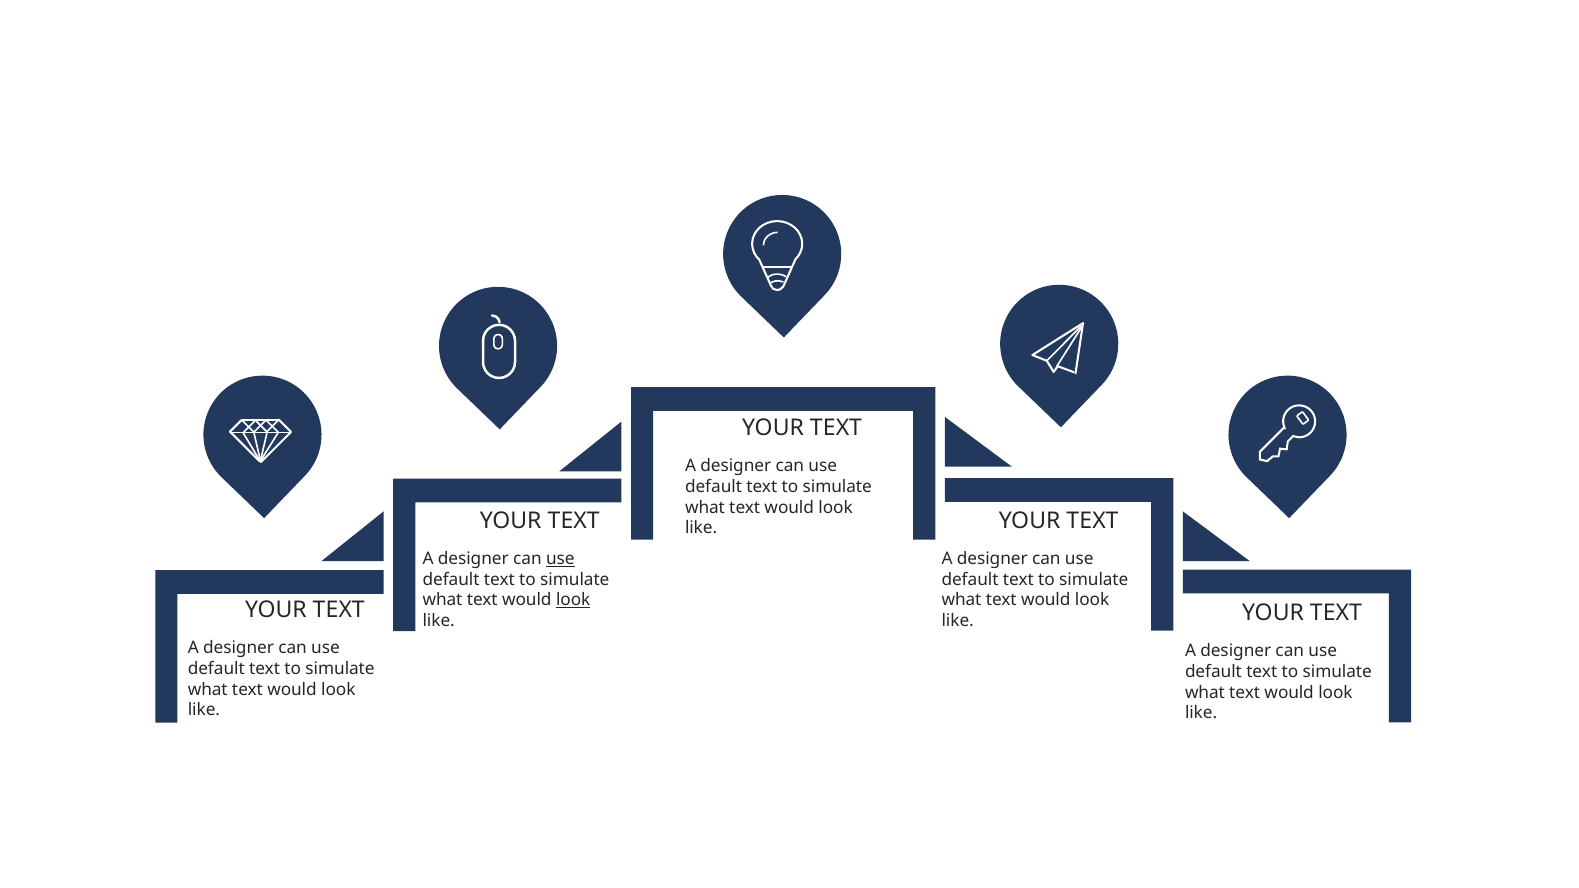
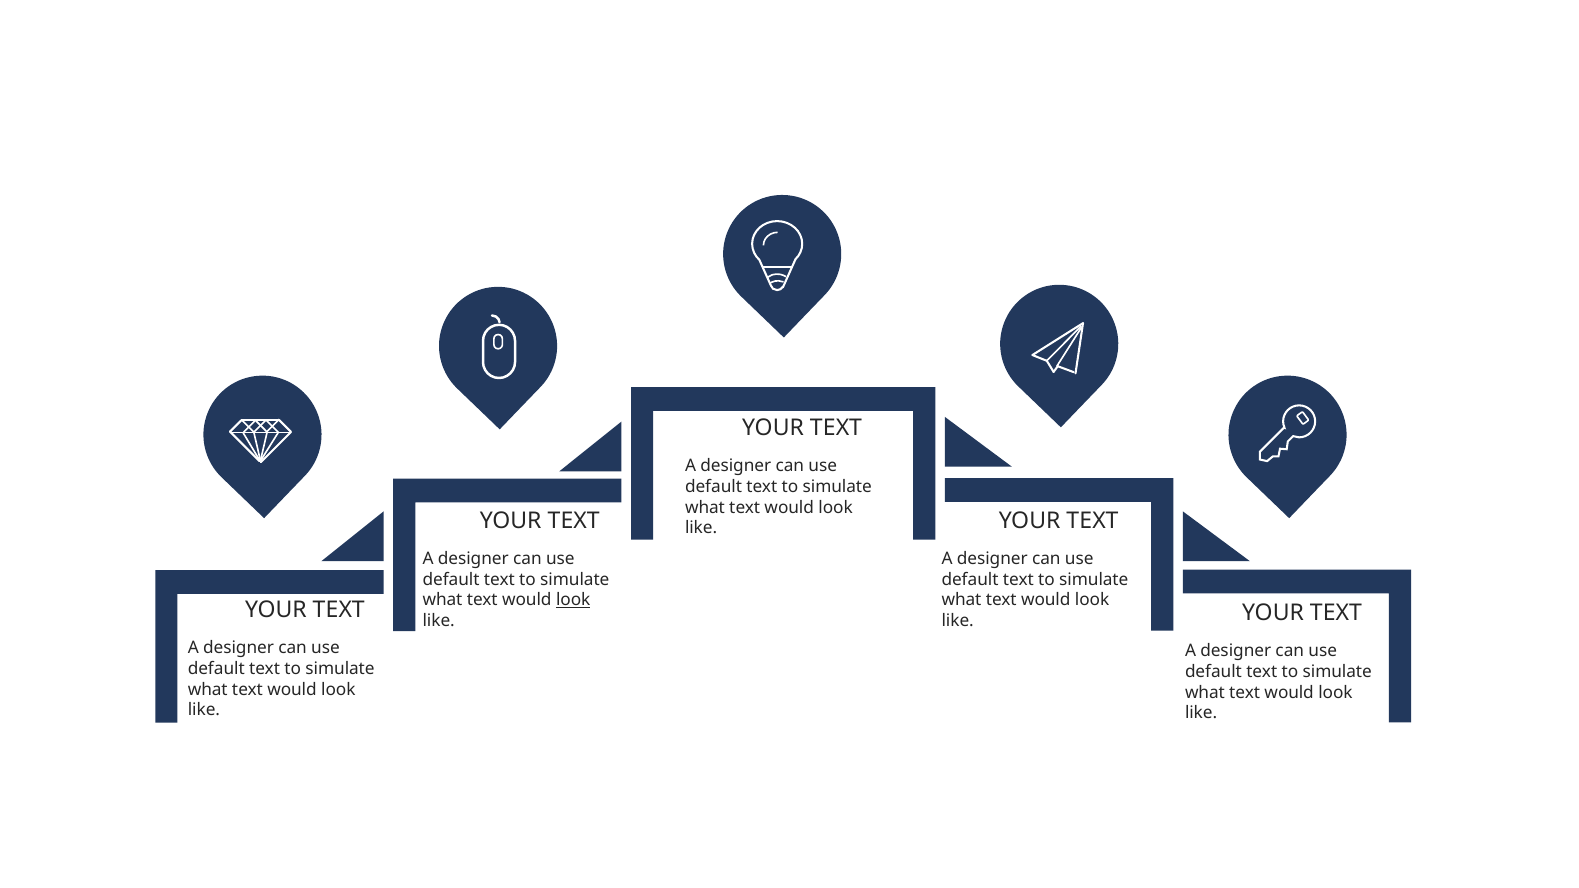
use underline: present -> none (560, 559)
